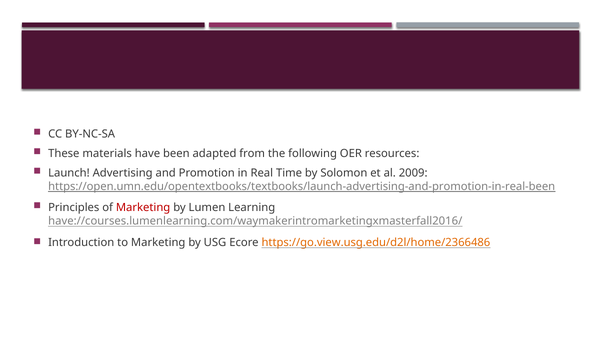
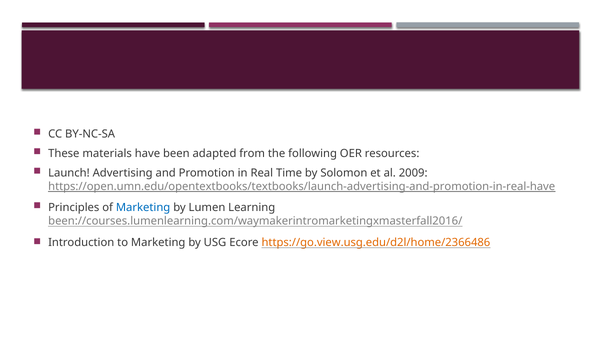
https://open.umn.edu/opentextbooks/textbooks/launch-advertising-and-promotion-in-real-been: https://open.umn.edu/opentextbooks/textbooks/launch-advertising-and-promotion-in-real-been -> https://open.umn.edu/opentextbooks/textbooks/launch-advertising-and-promotion-in-real-have (302, 186)
Marketing colour: red -> blue (143, 208)
have://courses.lumenlearning.com/waymakerintromarketingxmasterfall2016/: have://courses.lumenlearning.com/waymakerintromarketingxmasterfall2016/ -> been://courses.lumenlearning.com/waymakerintromarketingxmasterfall2016/ (255, 221)
